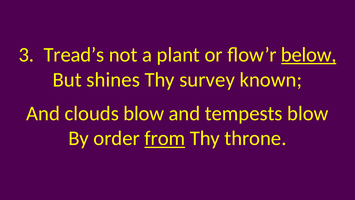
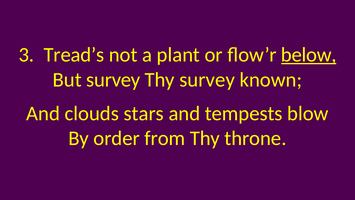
But shines: shines -> survey (113, 80)
clouds blow: blow -> stars (144, 113)
from underline: present -> none (165, 138)
